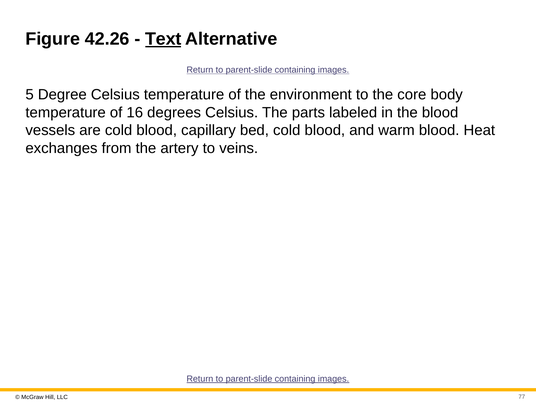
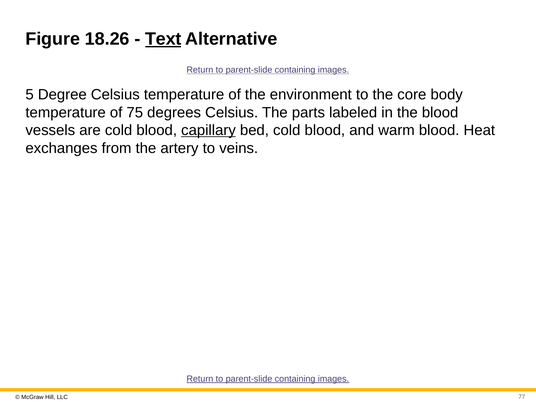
42.26: 42.26 -> 18.26 (107, 39)
16: 16 -> 75 (135, 112)
capillary underline: none -> present (208, 130)
